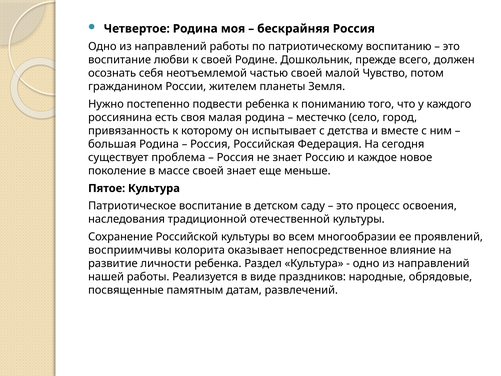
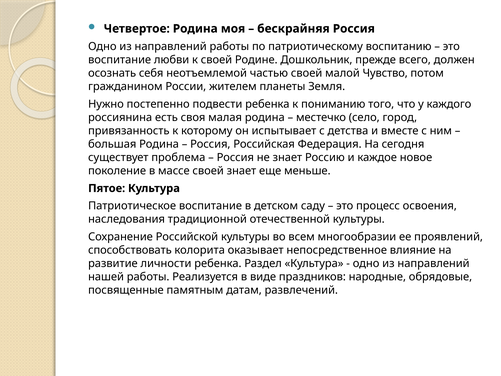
восприимчивы: восприимчивы -> способствовать (130, 250)
